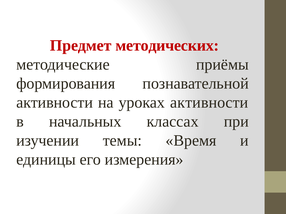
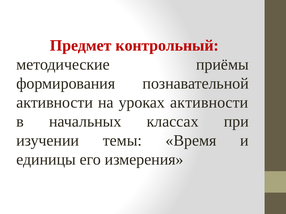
методических: методических -> контрольный (167, 46)
